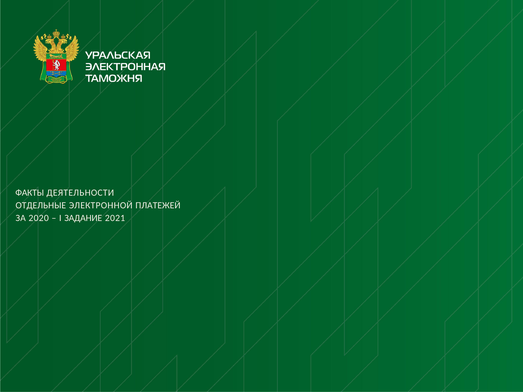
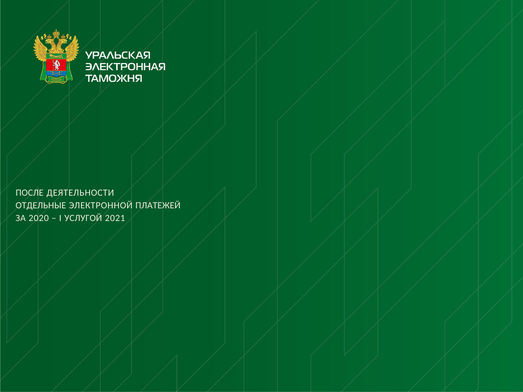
ФАКТЫ: ФАКТЫ -> ПОСЛЕ (30, 193)
ЗАДАНИЕ: ЗАДАНИЕ -> УСЛУГОЙ (83, 218)
